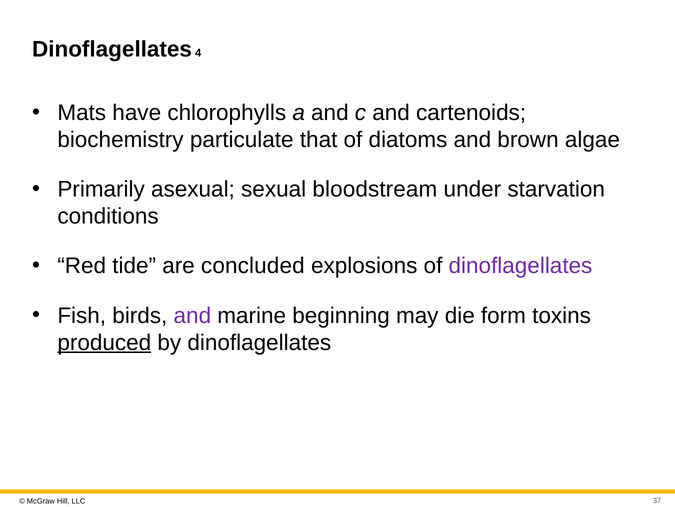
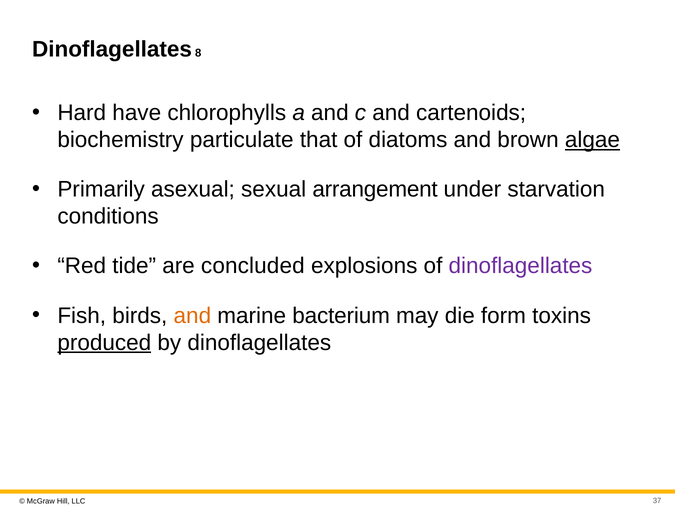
4: 4 -> 8 (198, 53)
Mats: Mats -> Hard (82, 113)
algae underline: none -> present (592, 140)
bloodstream: bloodstream -> arrangement (375, 189)
and colour: purple -> orange (192, 315)
beginning: beginning -> bacterium (341, 315)
